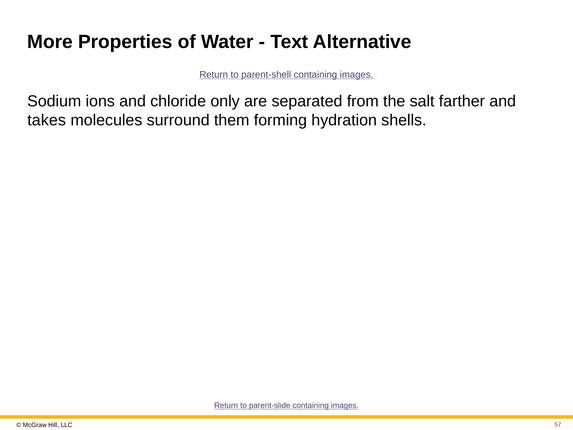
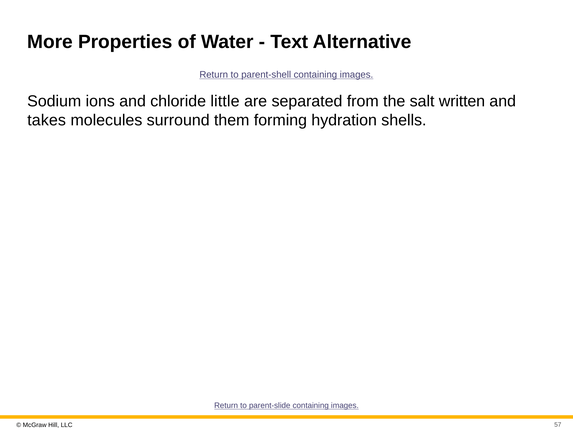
only: only -> little (225, 101)
farther: farther -> written (462, 101)
